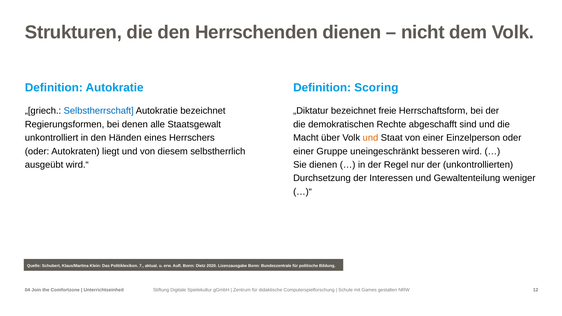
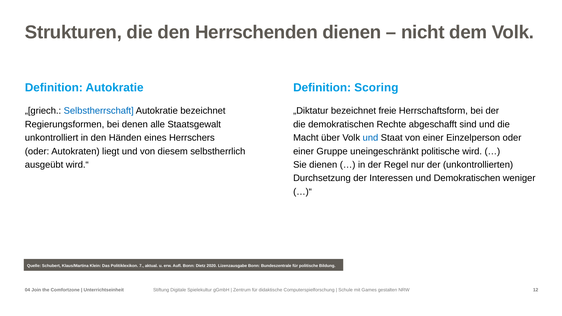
und colour: orange -> blue (370, 138)
uneingeschränkt besseren: besseren -> politische (441, 151)
und Gewaltenteilung: Gewaltenteilung -> Demokratischen (467, 178)
